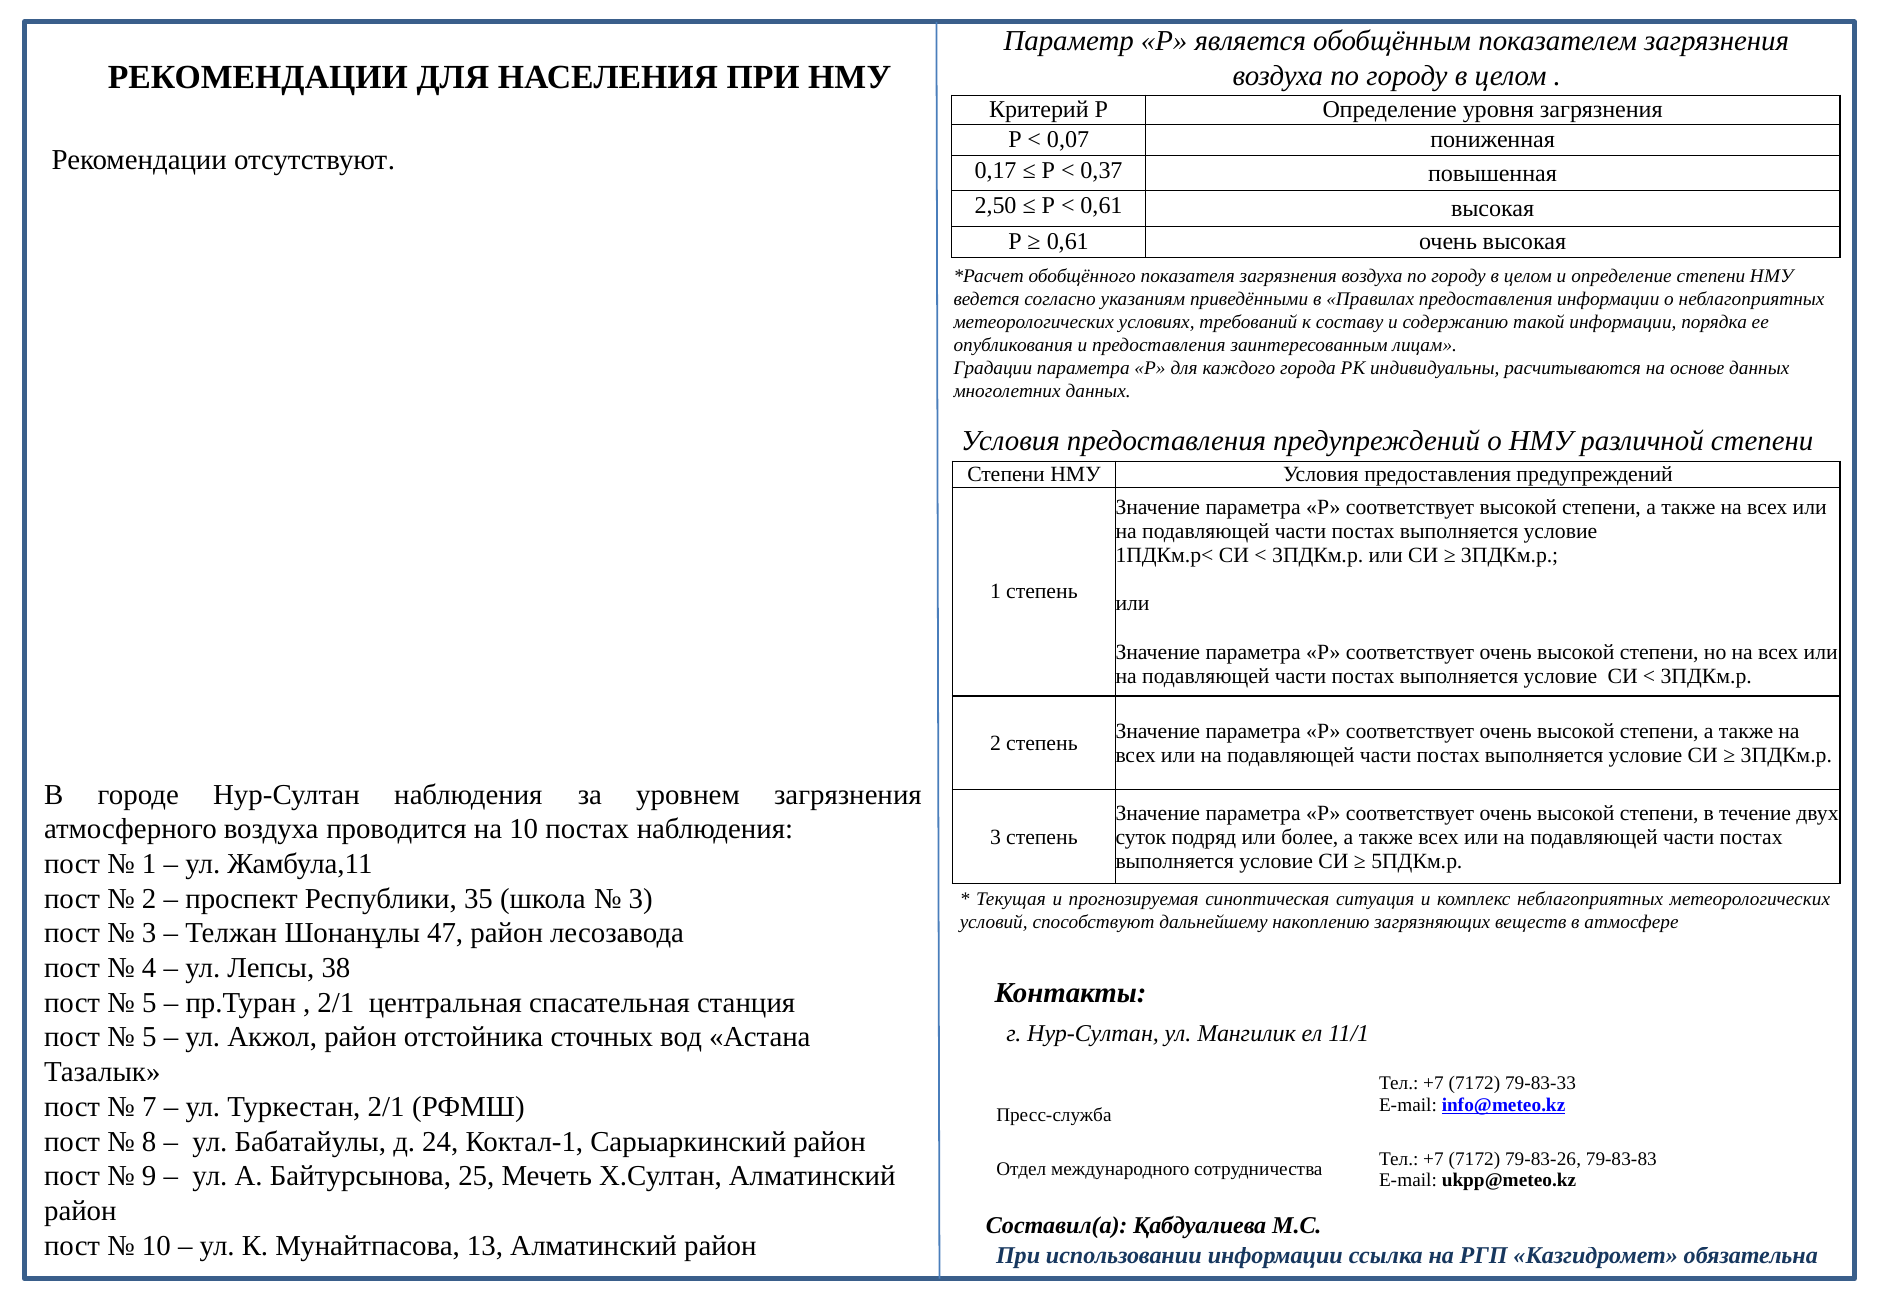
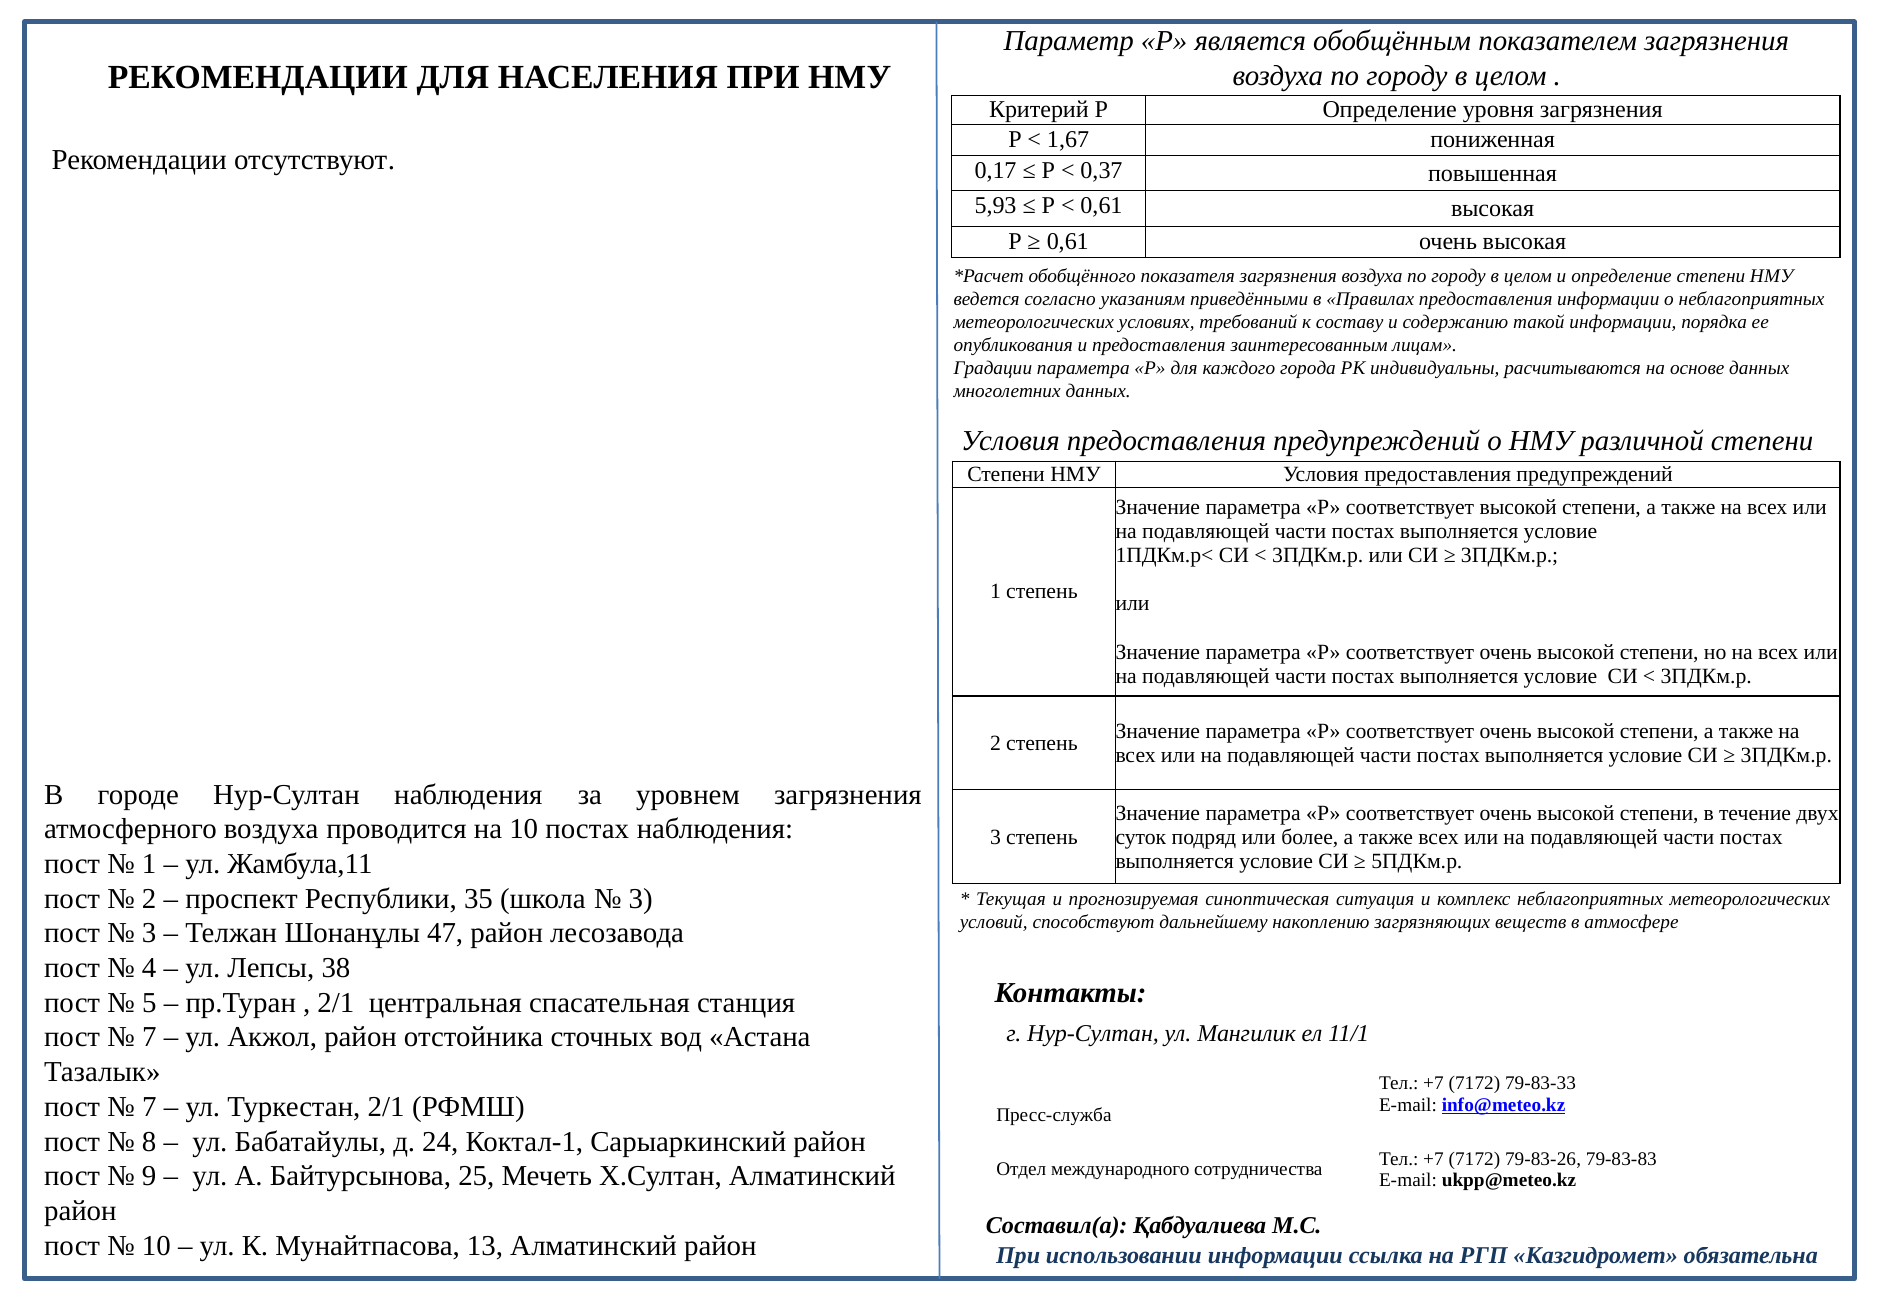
0,07: 0,07 -> 1,67 (1068, 139)
2,50: 2,50 -> 5,93 (996, 206)
5: 5 -> 7 (149, 1037)
